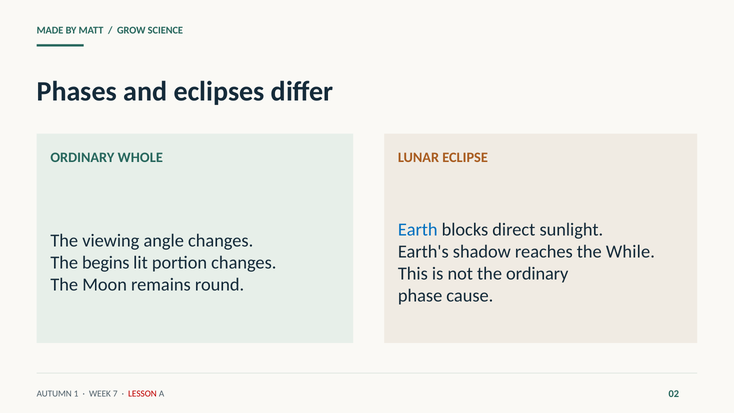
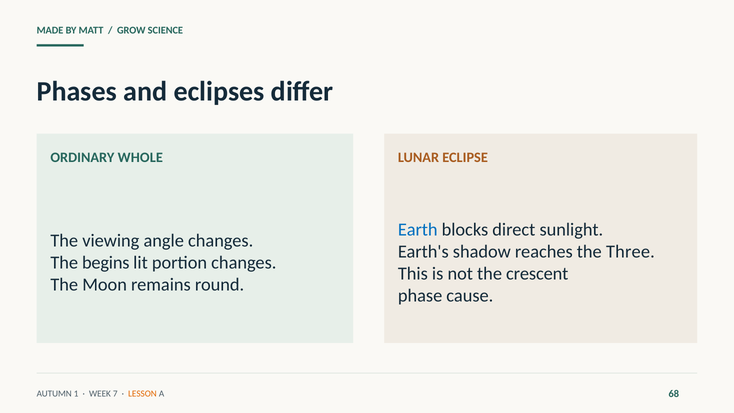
While: While -> Three (630, 251)
the ordinary: ordinary -> crescent (537, 273)
LESSON colour: red -> orange (142, 394)
02: 02 -> 68 (674, 393)
